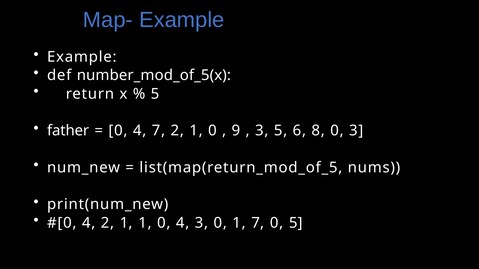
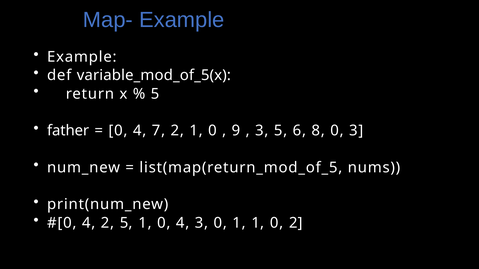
number_mod_of_5(x: number_mod_of_5(x -> variable_mod_of_5(x (154, 75)
4 2 1: 1 -> 5 (126, 223)
1 7: 7 -> 1 (258, 223)
0 5: 5 -> 2 (296, 223)
